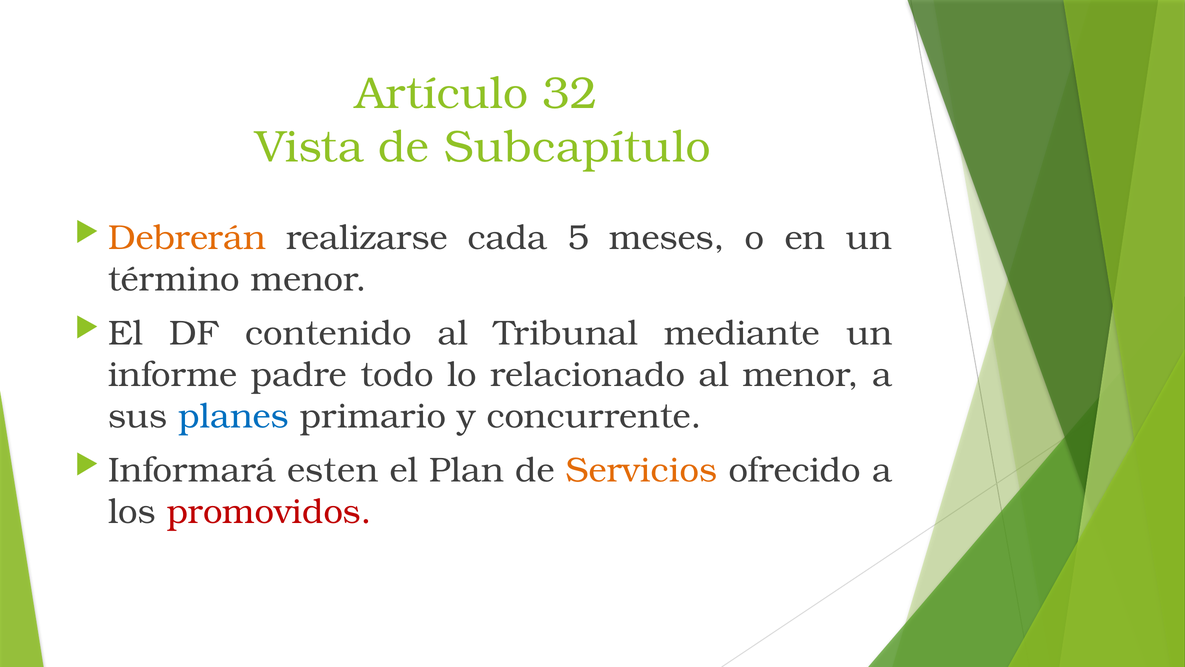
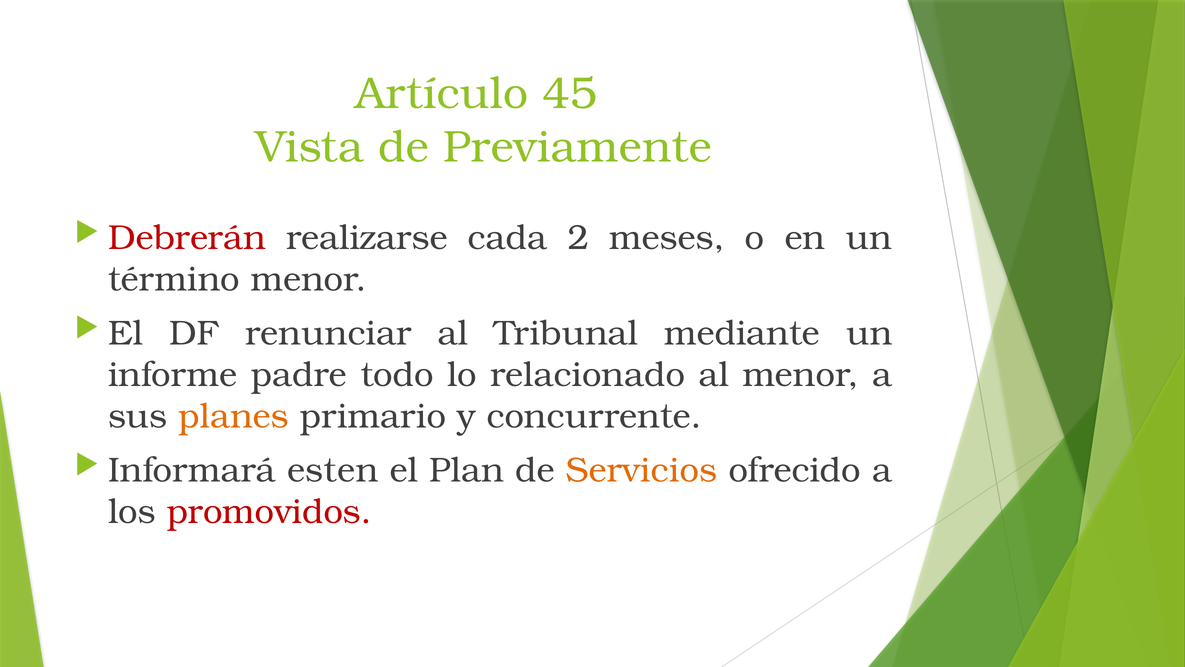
32: 32 -> 45 (570, 93)
Subcapítulo: Subcapítulo -> Previamente (577, 147)
Debrerán colour: orange -> red (187, 238)
5: 5 -> 2 (578, 238)
contenido: contenido -> renunciar (328, 333)
planes colour: blue -> orange (234, 416)
